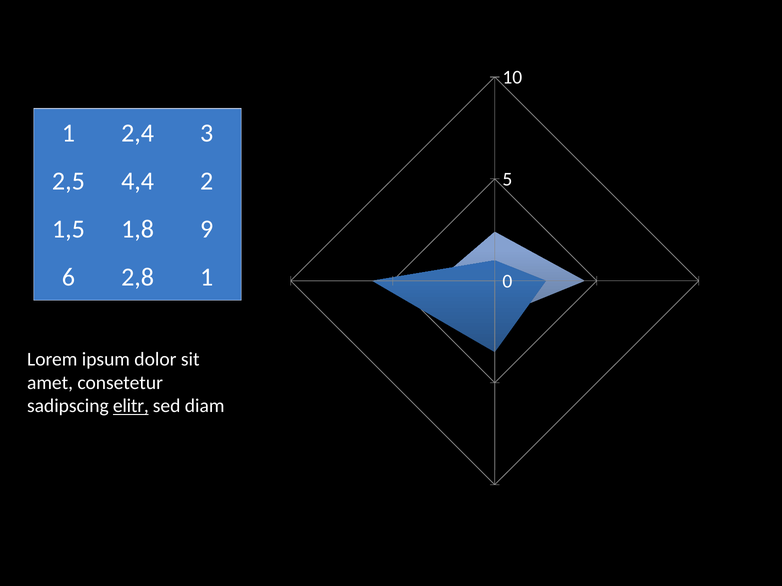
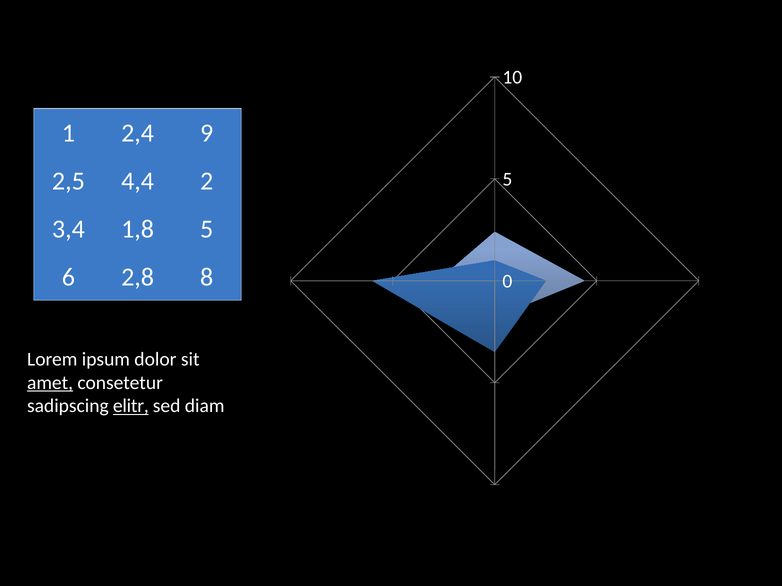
3: 3 -> 9 (207, 133)
1,5: 1,5 -> 3,4 (68, 229)
1,8 9: 9 -> 5 (207, 229)
2,8 1: 1 -> 8 (207, 277)
amet underline: none -> present (50, 383)
